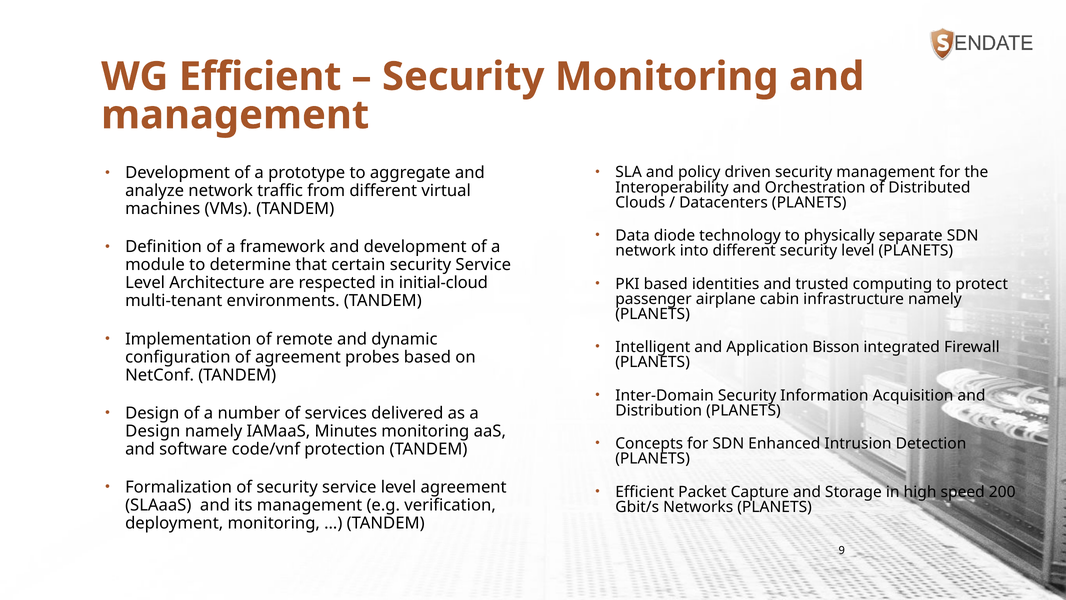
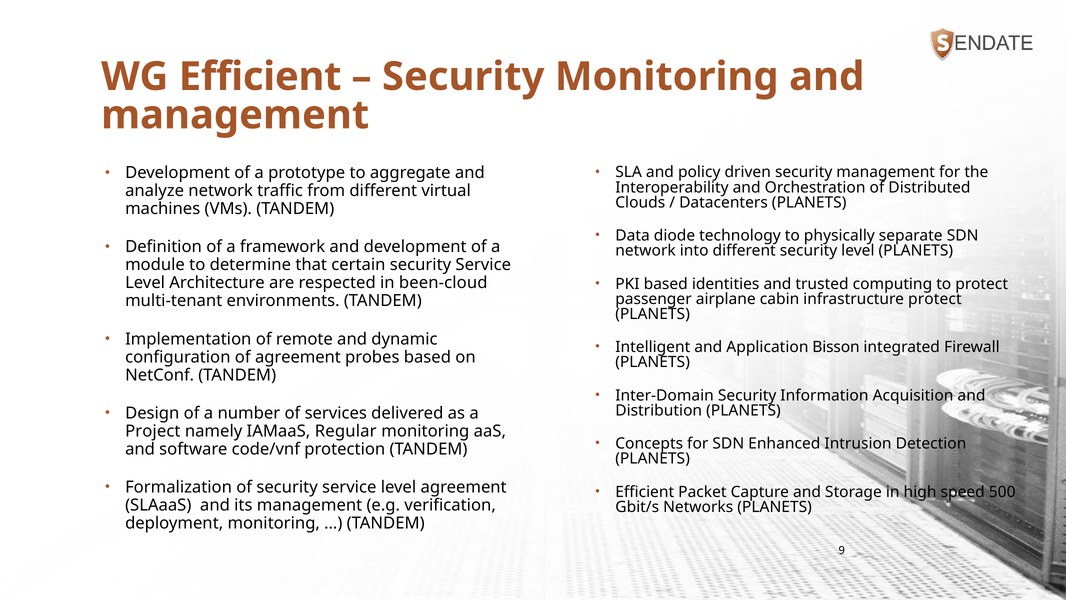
initial-cloud: initial-cloud -> been-cloud (443, 283)
infrastructure namely: namely -> protect (935, 299)
Design: Design -> Project (153, 431)
Minutes: Minutes -> Regular (346, 431)
200: 200 -> 500 (1002, 492)
